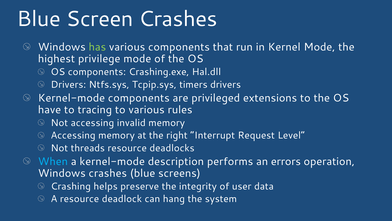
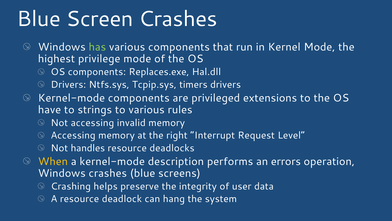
Crashing.exe: Crashing.exe -> Replaces.exe (159, 72)
tracing: tracing -> strings (95, 109)
threads: threads -> handles (88, 148)
When colour: light blue -> yellow (53, 161)
